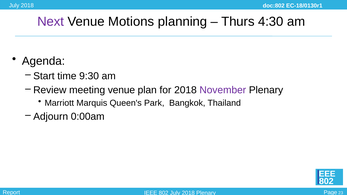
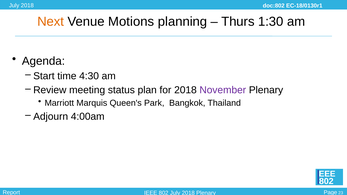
Next colour: purple -> orange (51, 22)
4:30: 4:30 -> 1:30 (271, 22)
9:30: 9:30 -> 4:30 (89, 76)
meeting venue: venue -> status (121, 90)
0:00am: 0:00am -> 4:00am (88, 117)
